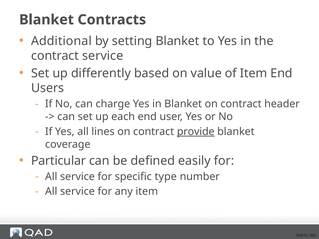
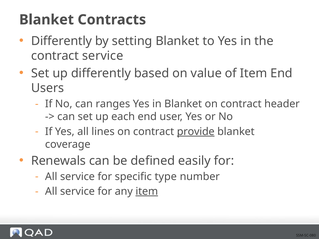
Additional: Additional -> Differently (62, 41)
charge: charge -> ranges (113, 104)
Particular: Particular -> Renewals (59, 161)
item underline: none -> present (147, 192)
